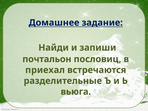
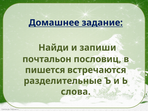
приехал: приехал -> пишется (45, 70)
вьюга: вьюга -> слова (76, 92)
